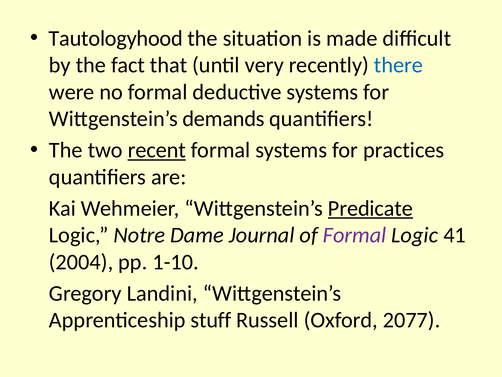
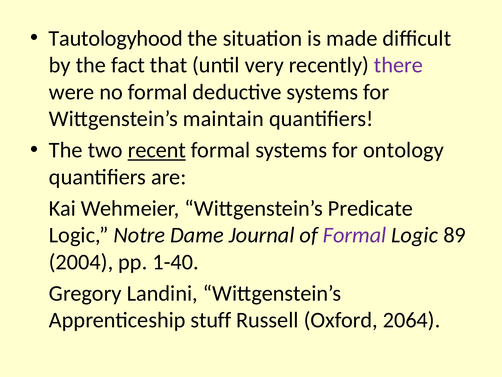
there colour: blue -> purple (398, 65)
demands: demands -> maintain (223, 119)
practices: practices -> ontology (404, 150)
Predicate underline: present -> none (370, 208)
41: 41 -> 89 (455, 235)
1-10: 1-10 -> 1-40 (176, 262)
2077: 2077 -> 2064 (412, 320)
